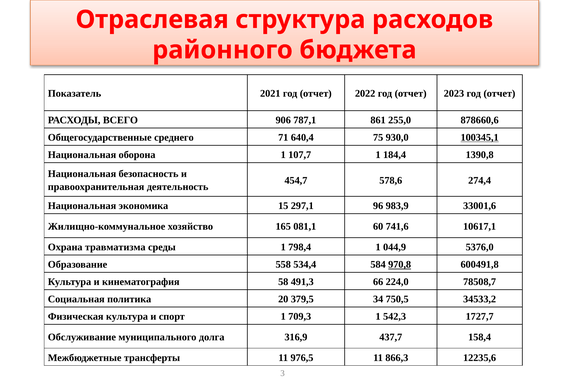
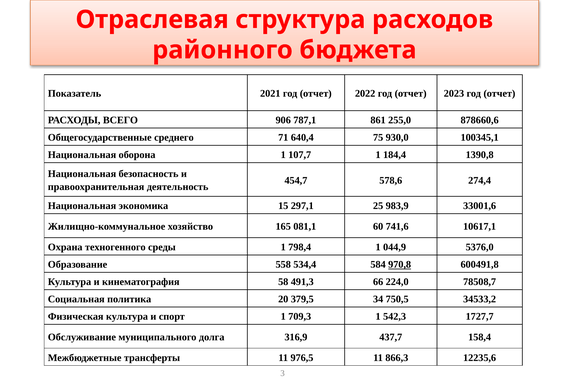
100345,1 underline: present -> none (480, 138)
96: 96 -> 25 (378, 206)
травматизма: травматизма -> техногенного (115, 247)
